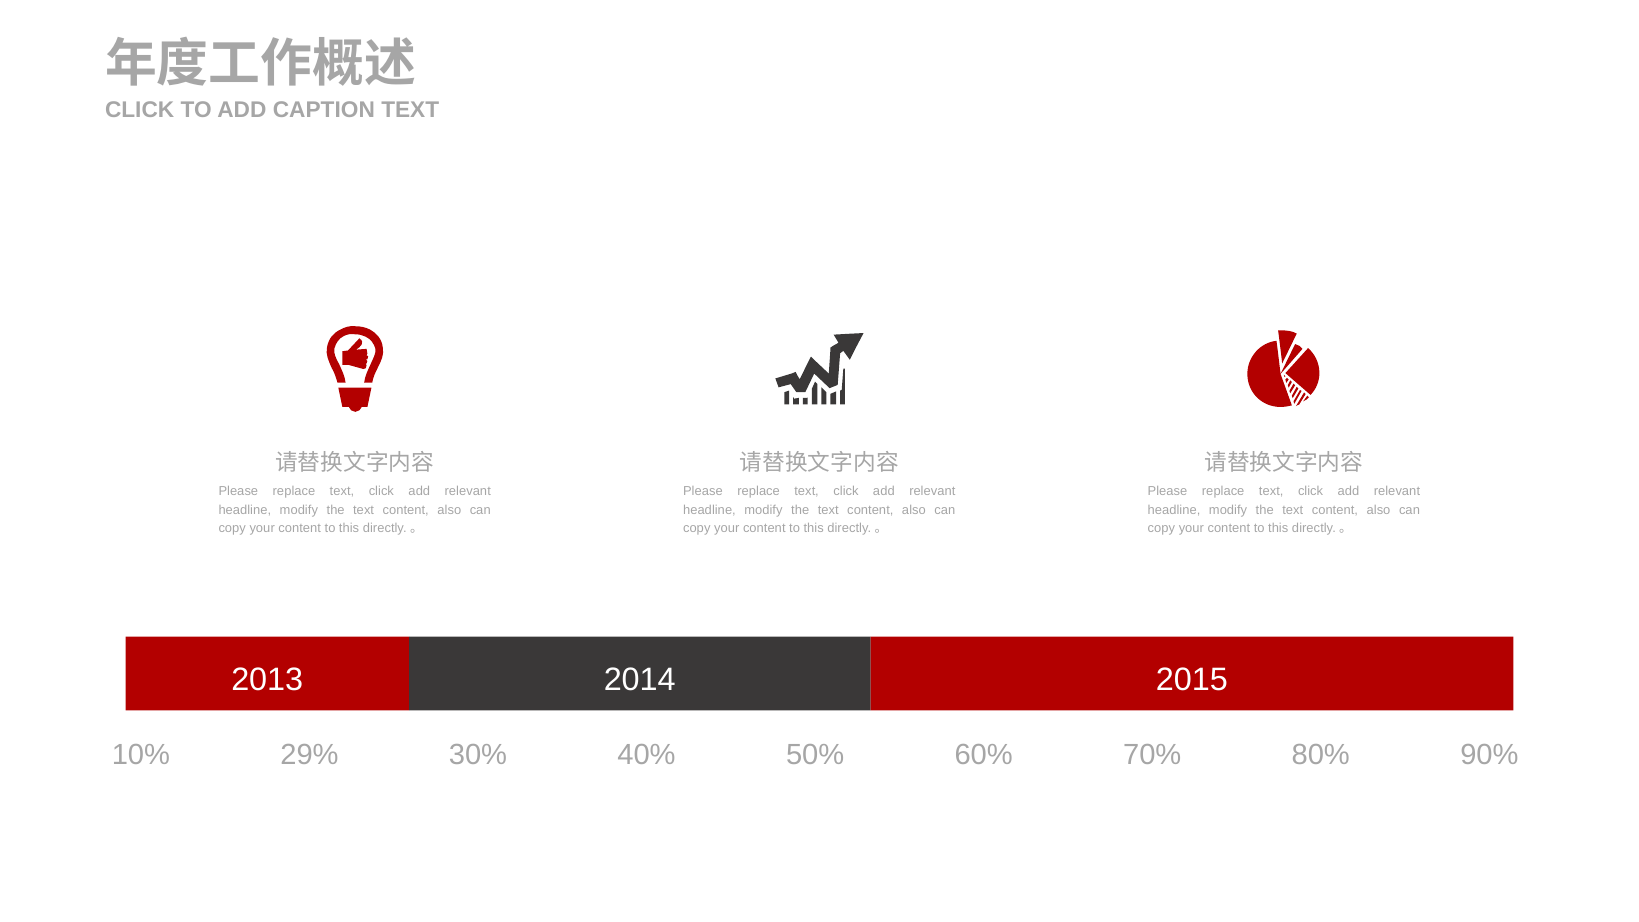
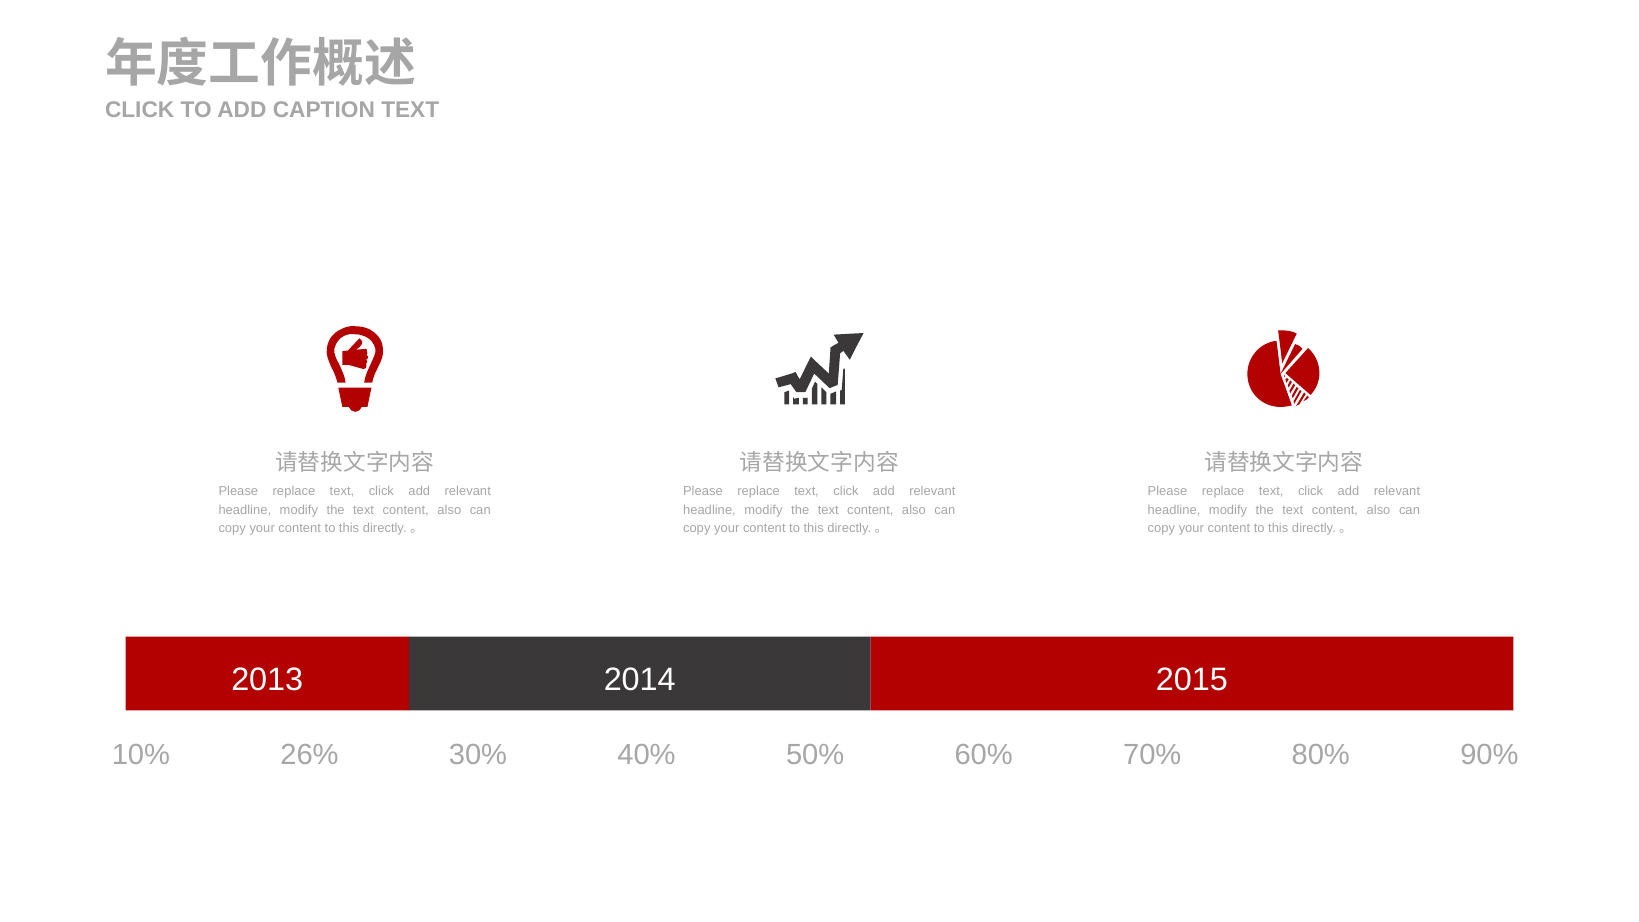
29%: 29% -> 26% (309, 755)
